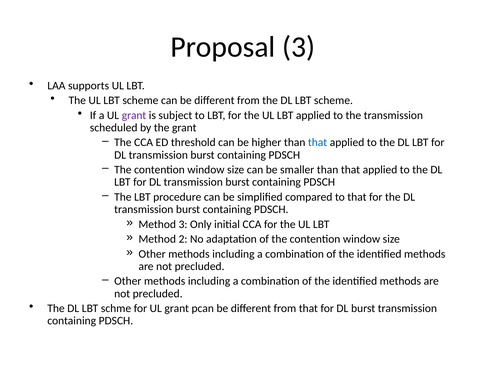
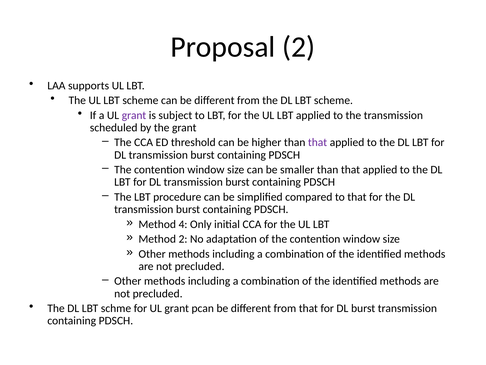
Proposal 3: 3 -> 2 (299, 47)
that colour: blue -> purple (318, 142)
Method 3: 3 -> 4 (183, 224)
